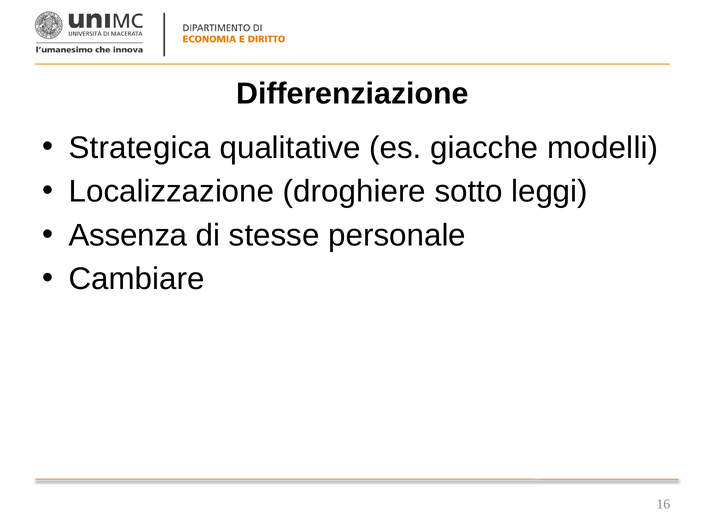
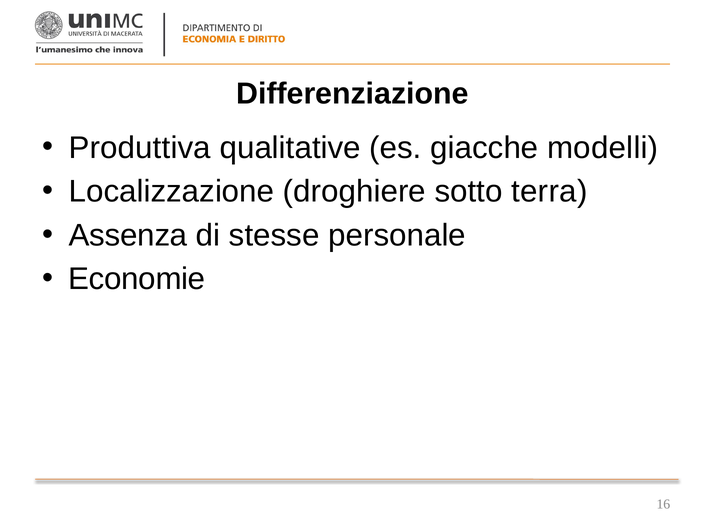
Strategica: Strategica -> Produttiva (140, 148)
leggi: leggi -> terra (549, 192)
Cambiare: Cambiare -> Economie (137, 280)
